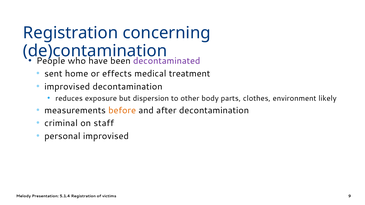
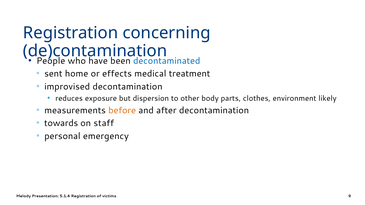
decontaminated colour: purple -> blue (167, 61)
criminal: criminal -> towards (61, 123)
personal improvised: improvised -> emergency (106, 136)
